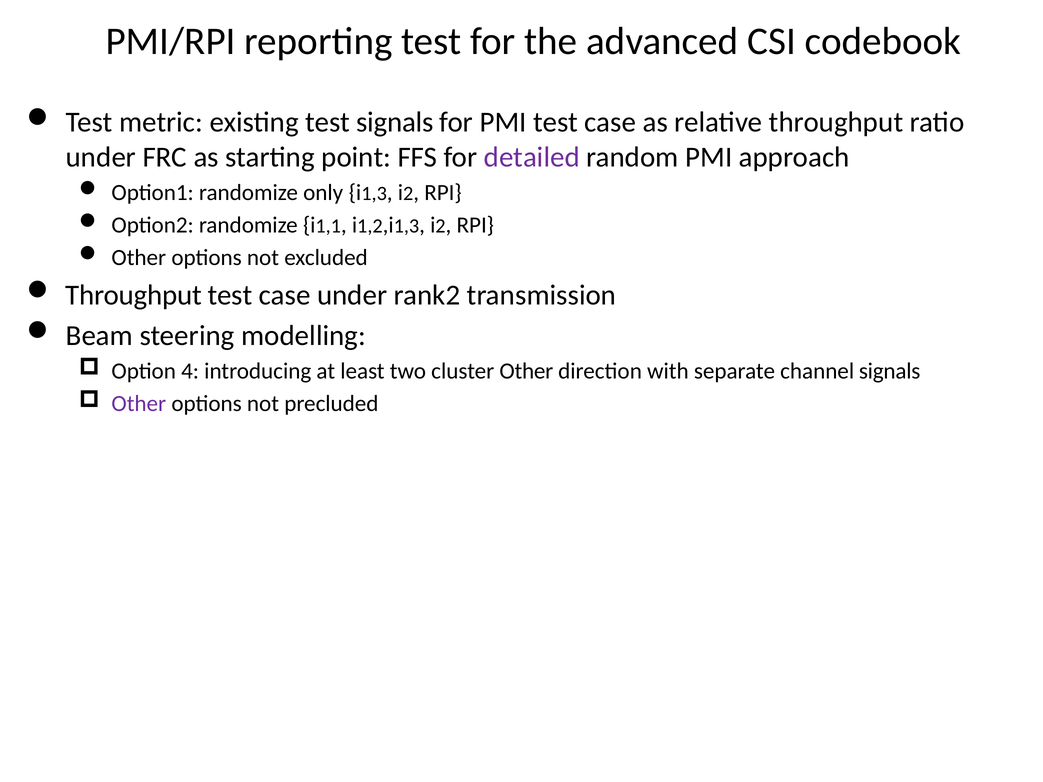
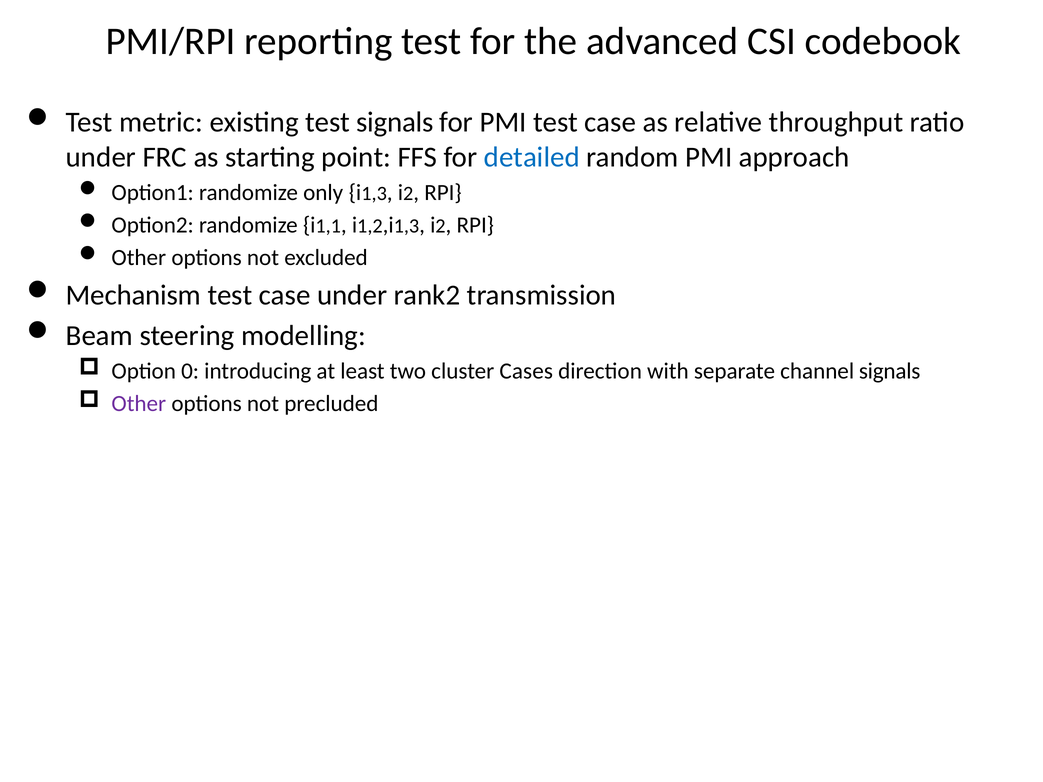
detailed colour: purple -> blue (532, 157)
Throughput: Throughput -> Mechanism (133, 295)
4: 4 -> 0 (190, 371)
cluster Other: Other -> Cases (526, 371)
